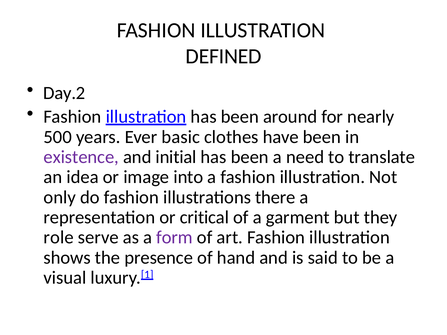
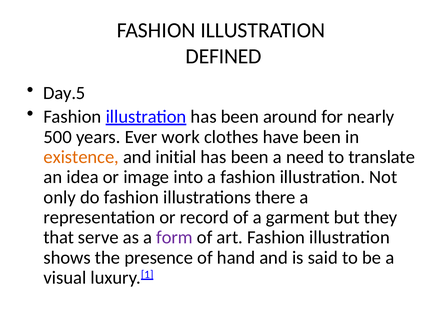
Day.2: Day.2 -> Day.5 (64, 93)
basic: basic -> work (181, 137)
existence colour: purple -> orange (81, 157)
critical: critical -> record (204, 218)
role: role -> that (59, 238)
